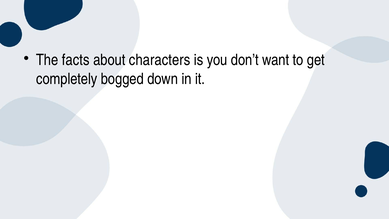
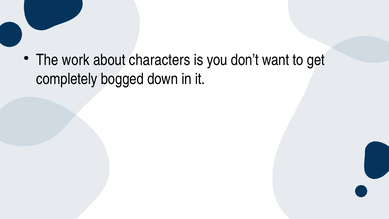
facts: facts -> work (76, 60)
